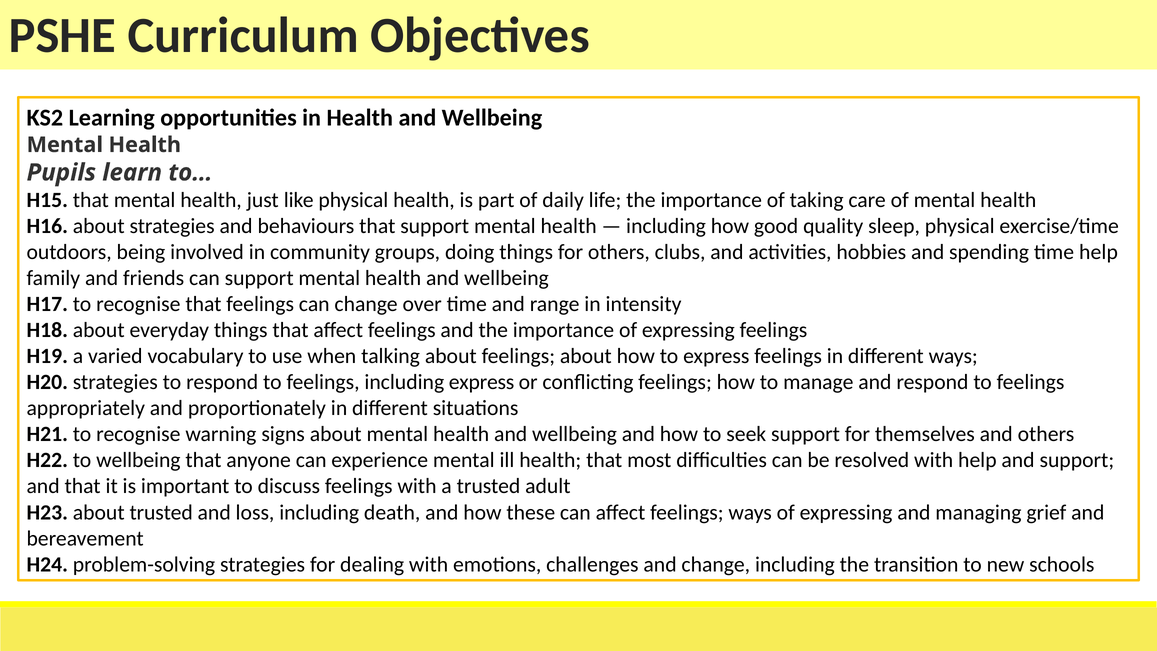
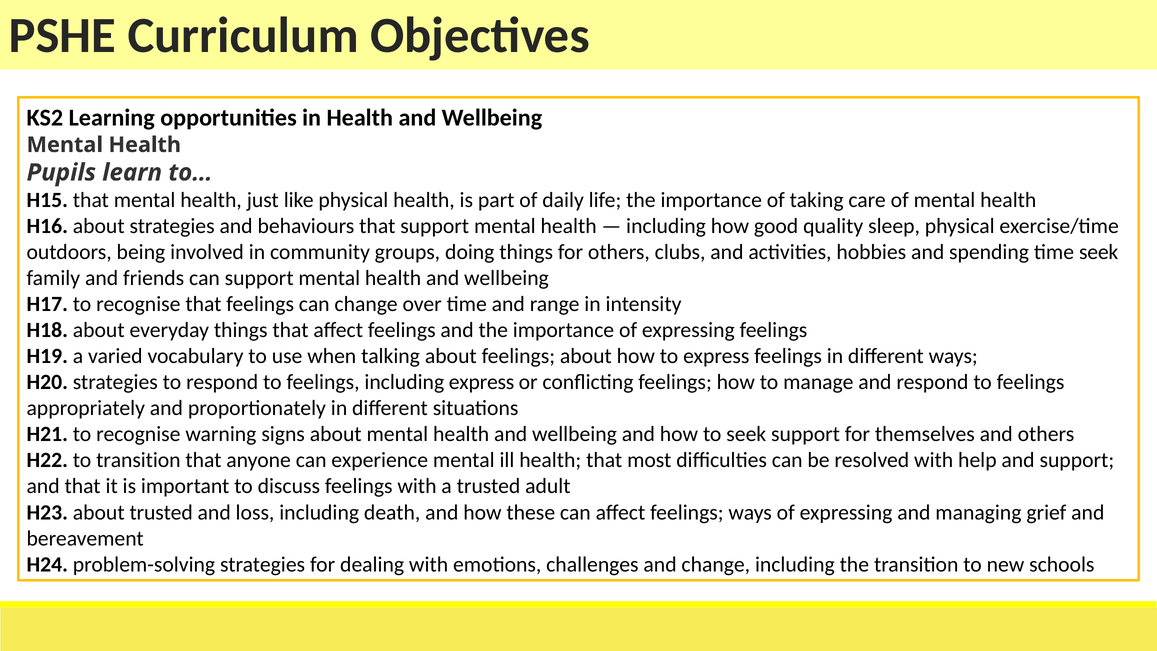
time help: help -> seek (1099, 252)
to wellbeing: wellbeing -> transition (138, 460)
